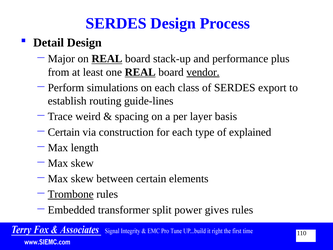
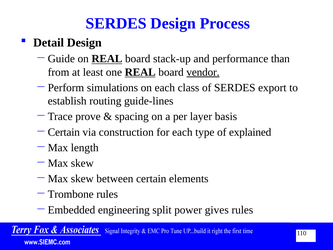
Major: Major -> Guide (61, 59)
plus: plus -> than (280, 59)
weird: weird -> prove (88, 116)
Trombone underline: present -> none (71, 194)
transformer: transformer -> engineering (124, 210)
